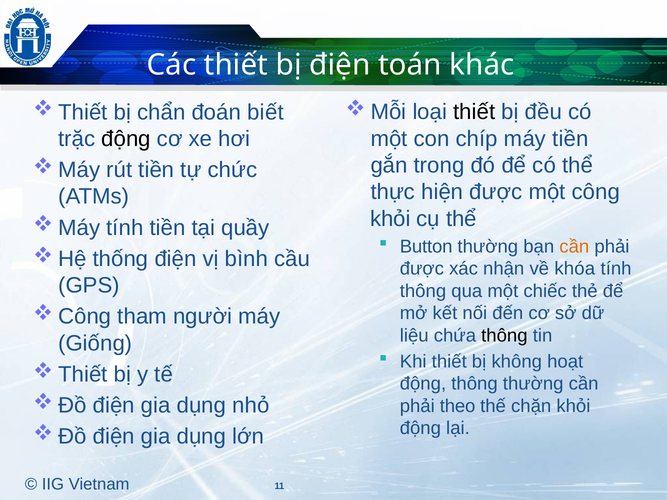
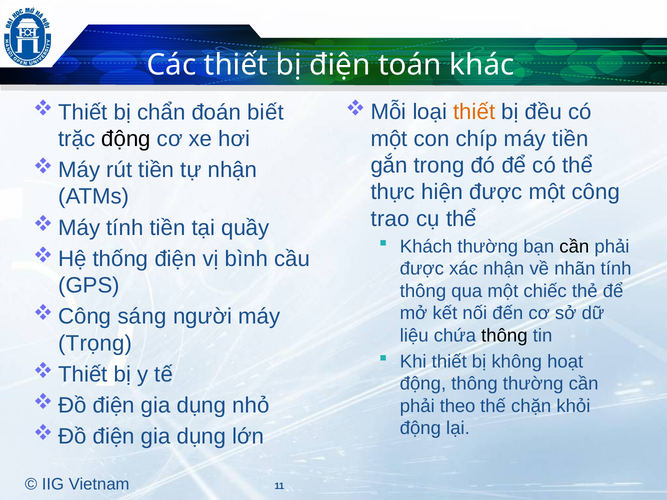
thiết colour: black -> orange (474, 112)
tự chức: chức -> nhận (232, 170)
khỏi: khỏi -> trao (390, 219)
Button: Button -> Khách (426, 247)
cần colour: orange -> black (574, 247)
khóa: khóa -> nhãn (575, 269)
tham: tham -> sáng (142, 317)
Giống: Giống -> Trọng (95, 343)
